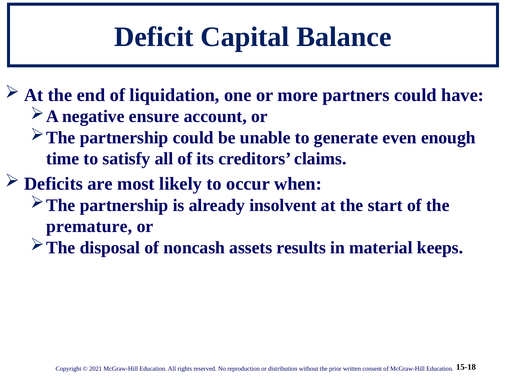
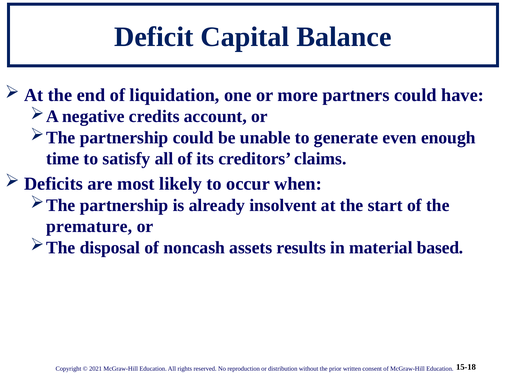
ensure: ensure -> credits (154, 116)
keeps: keeps -> based (440, 247)
